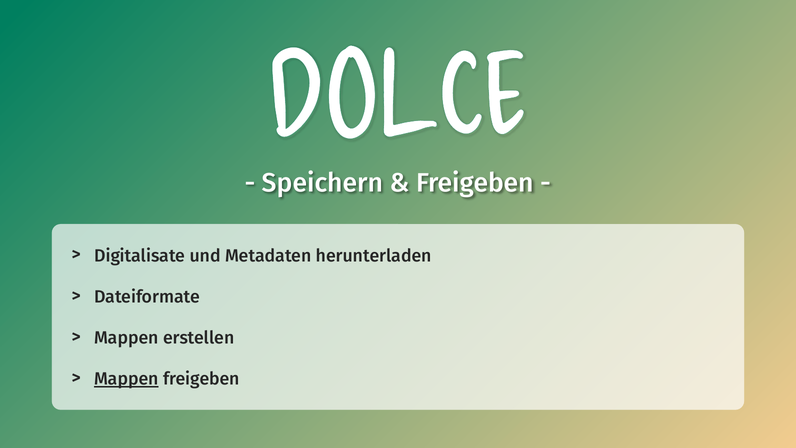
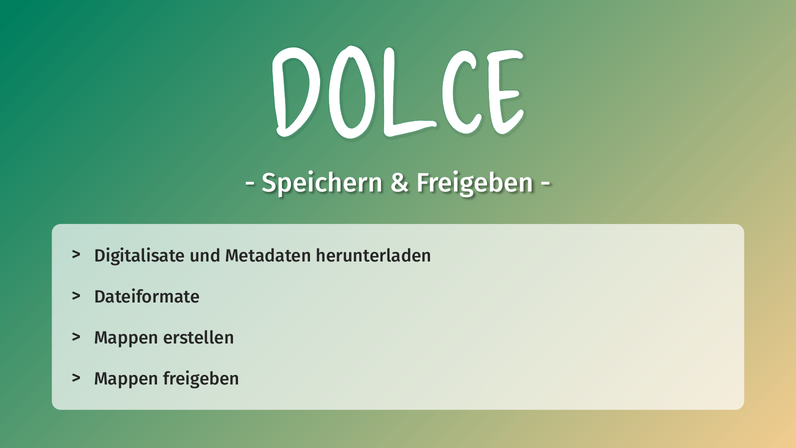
Mappen underline: present -> none (126, 379)
